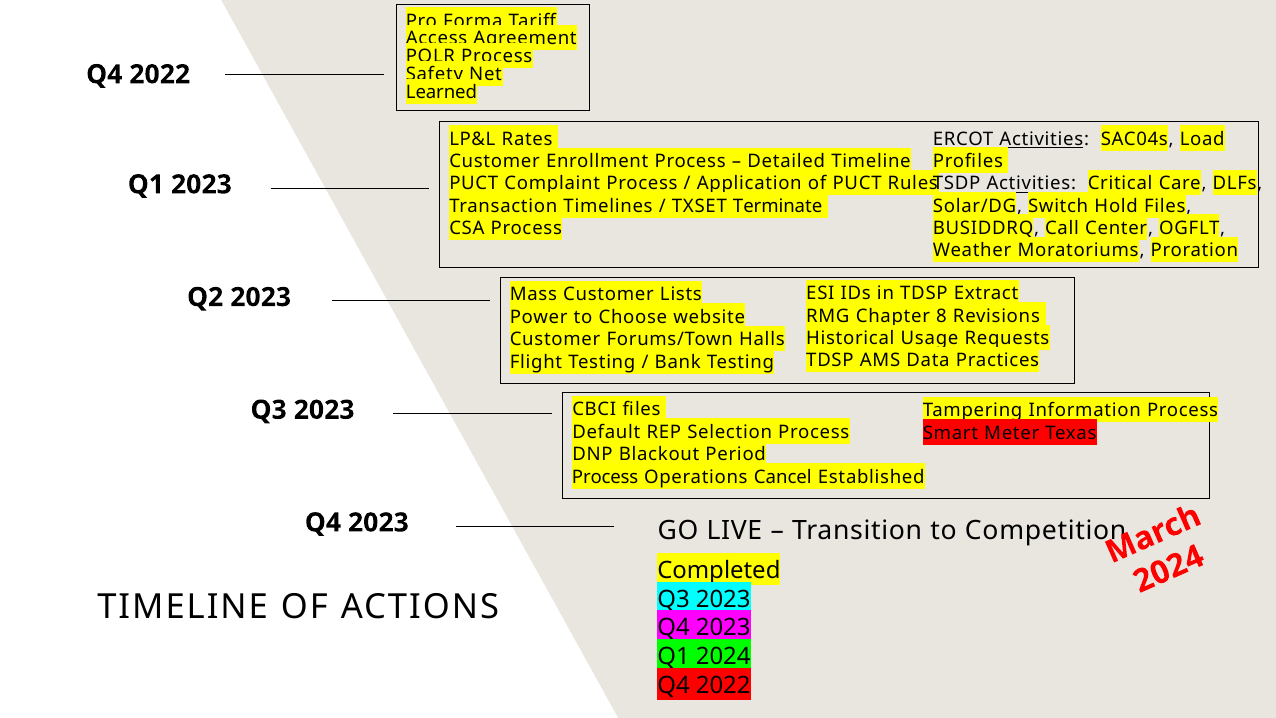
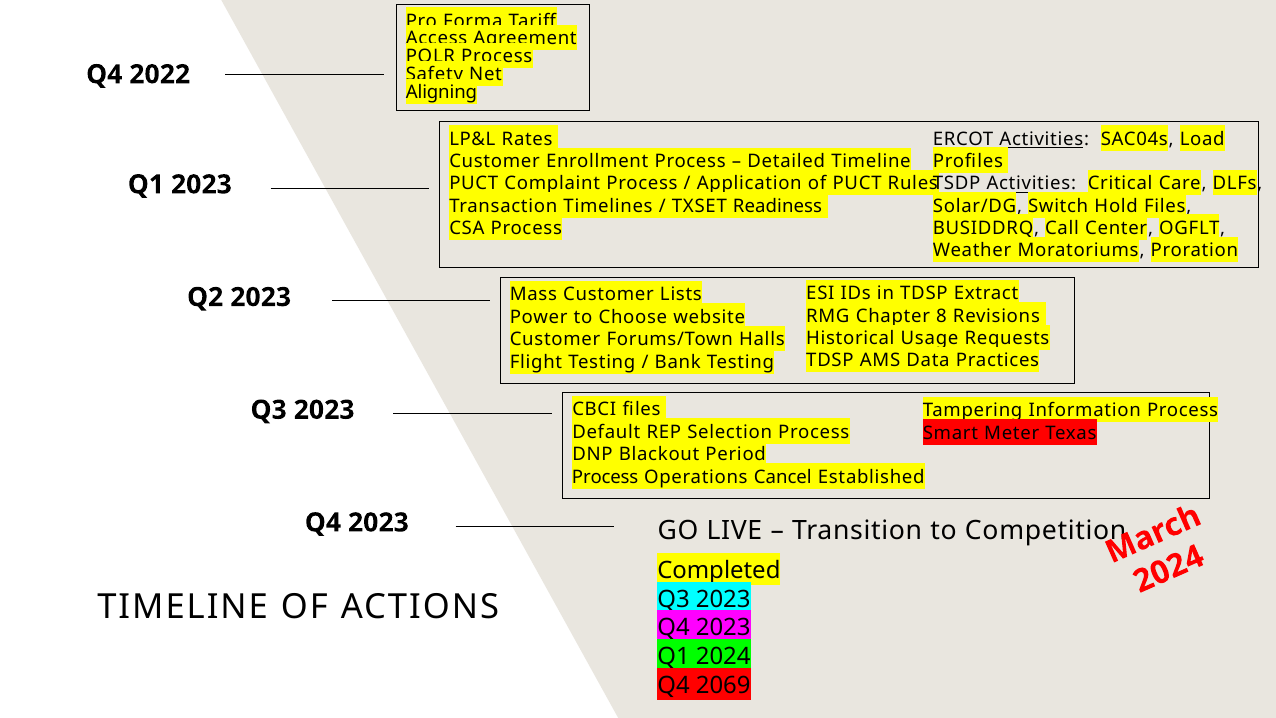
Learned: Learned -> Aligning (441, 92)
Terminate: Terminate -> Readiness (778, 206)
2022: 2022 -> 2069 (723, 685)
